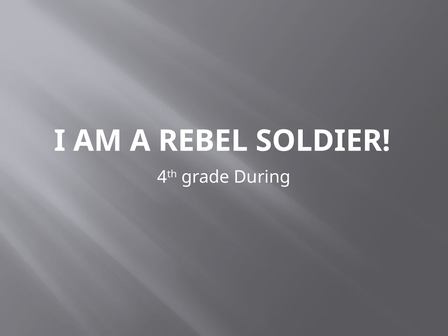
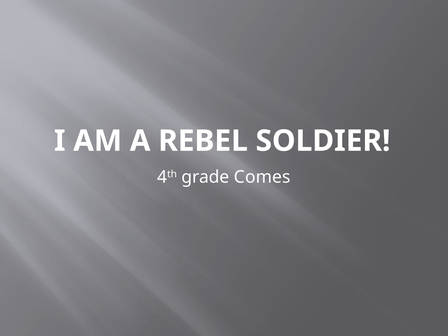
During: During -> Comes (262, 177)
